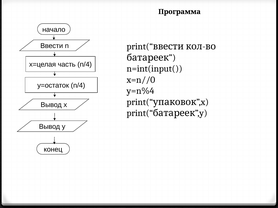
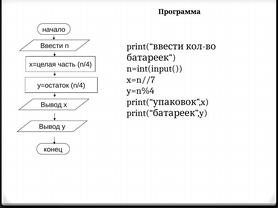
x=n//0: x=n//0 -> x=n//7 (141, 80)
